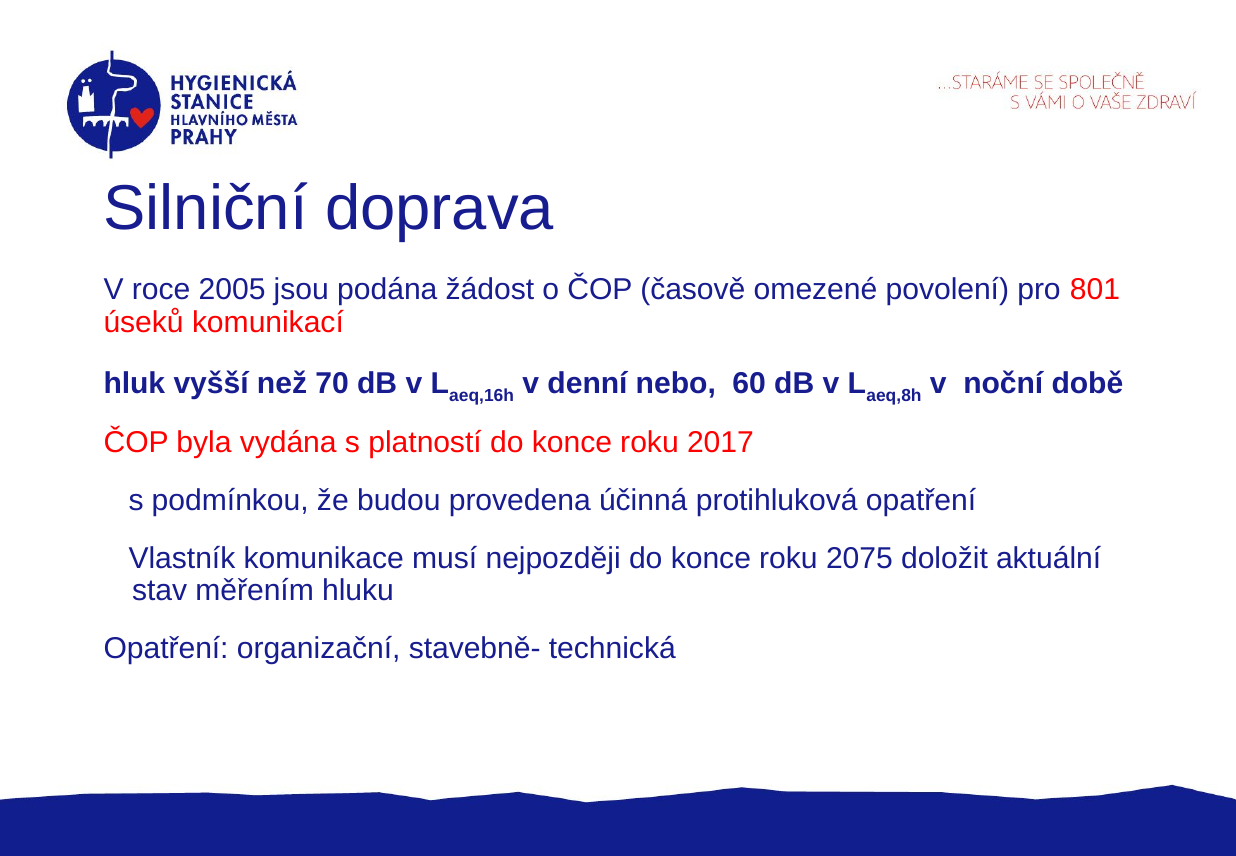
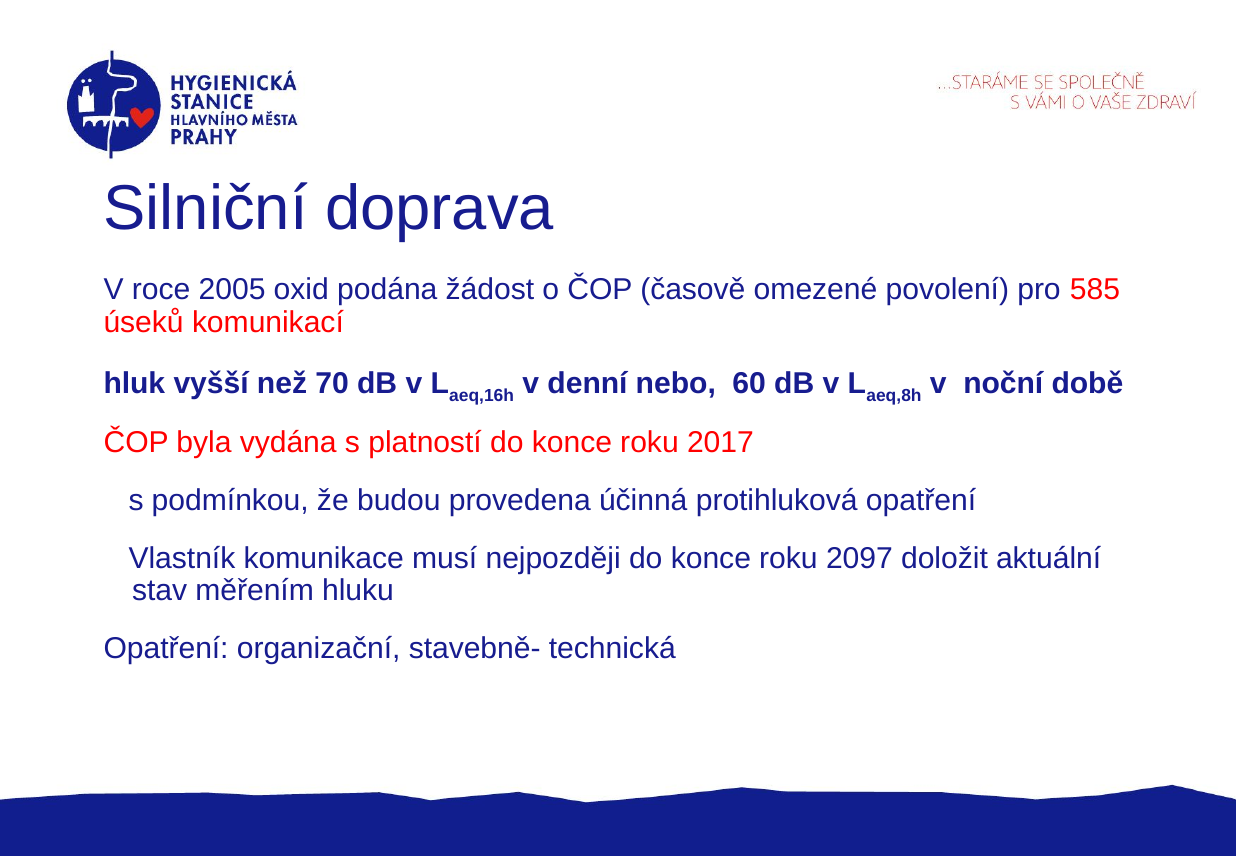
jsou: jsou -> oxid (301, 290)
801: 801 -> 585 (1095, 290)
2075: 2075 -> 2097 (859, 558)
